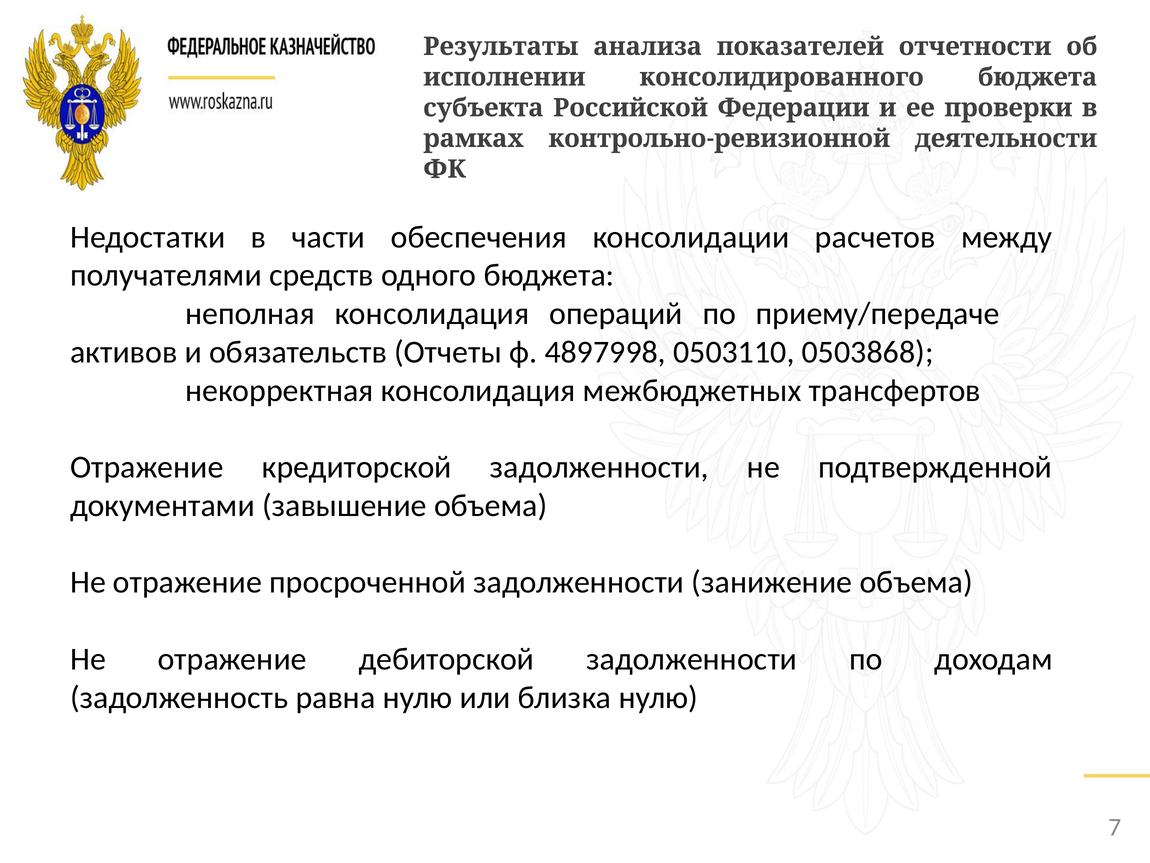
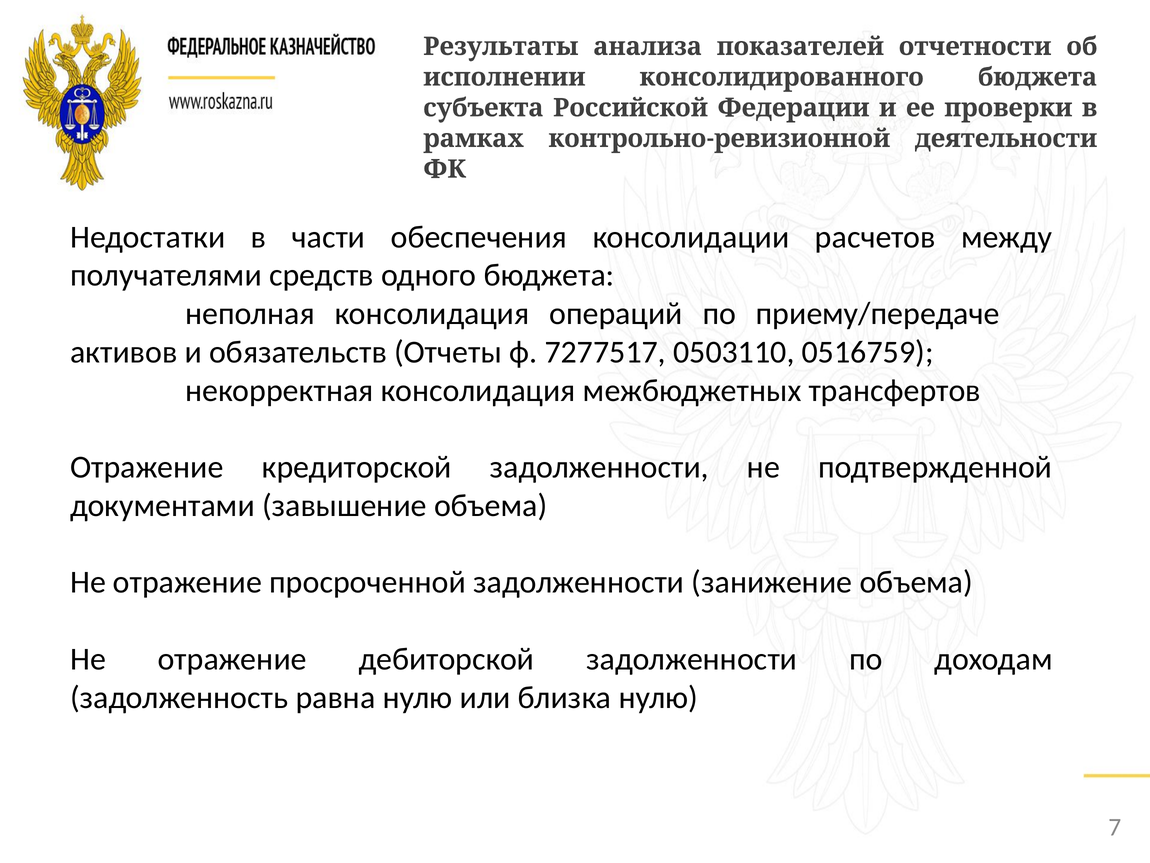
4897998: 4897998 -> 7277517 (605, 352)
0503868: 0503868 -> 0516759 (868, 352)
